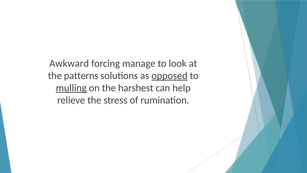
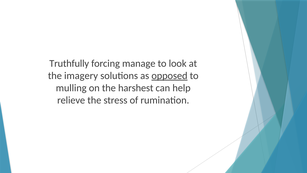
Awkward: Awkward -> Truthfully (69, 63)
patterns: patterns -> imagery (81, 76)
mulling underline: present -> none (71, 88)
